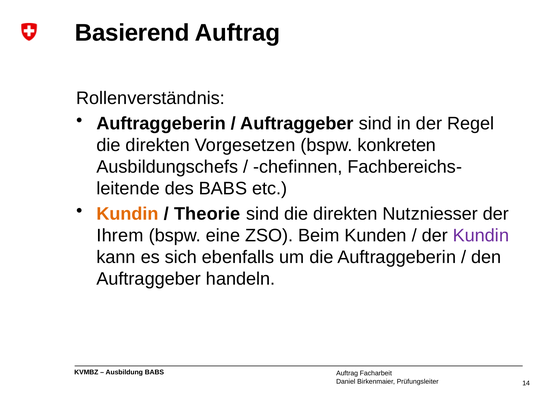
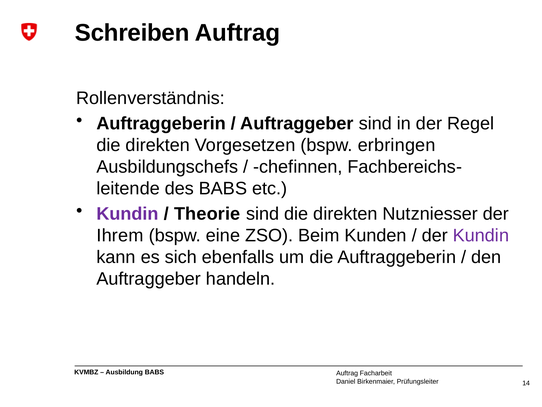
Basierend: Basierend -> Schreiben (132, 33)
konkreten: konkreten -> erbringen (397, 145)
Kundin colour: orange -> purple (128, 214)
